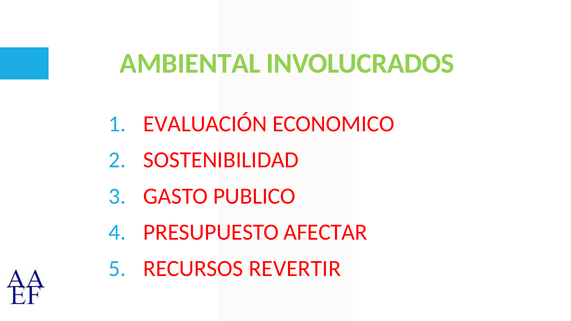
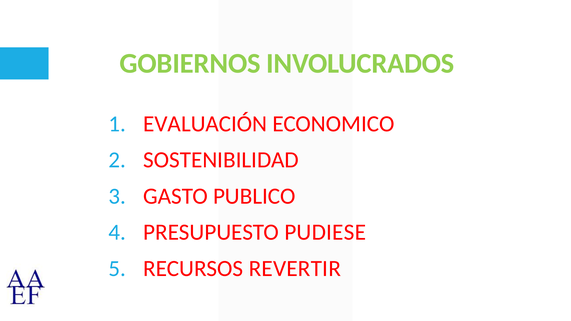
AMBIENTAL: AMBIENTAL -> GOBIERNOS (190, 64)
AFECTAR: AFECTAR -> PUDIESE (325, 232)
